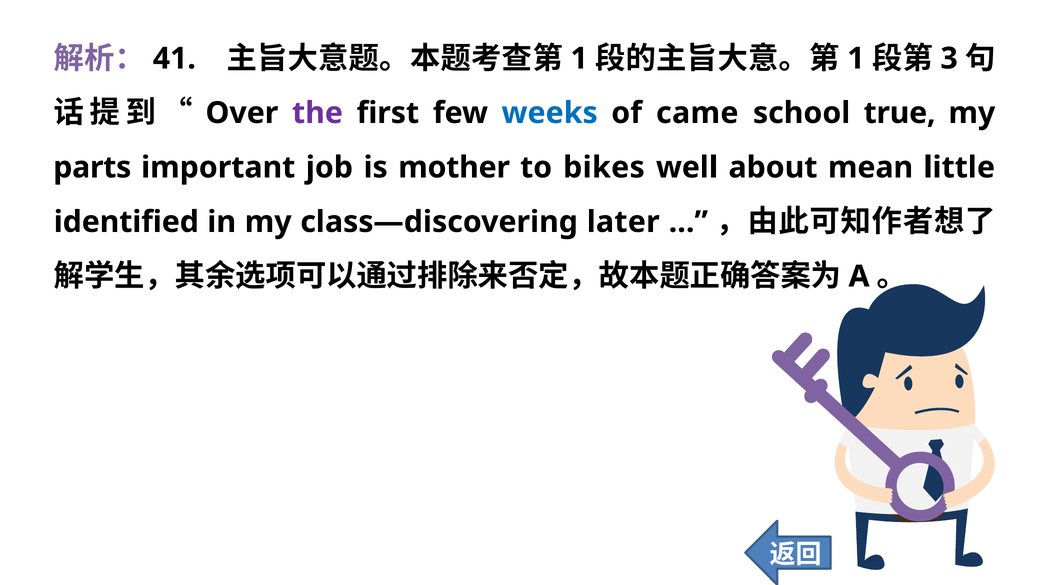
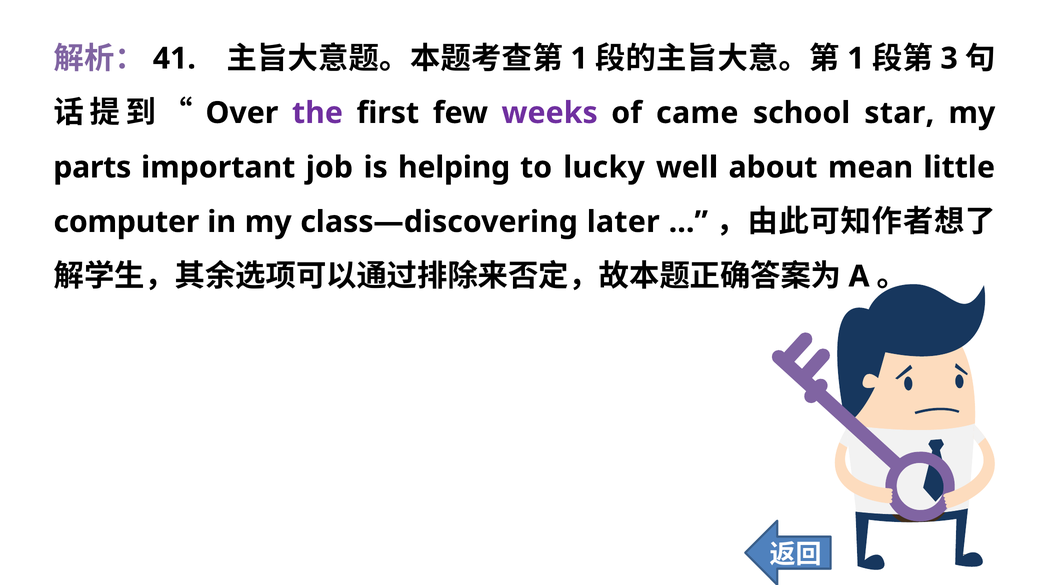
weeks colour: blue -> purple (550, 113)
true: true -> star (899, 113)
mother: mother -> helping (454, 167)
bikes: bikes -> lucky (604, 167)
identified: identified -> computer (126, 222)
